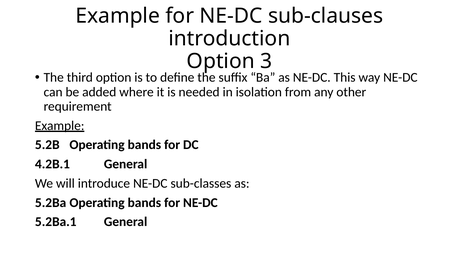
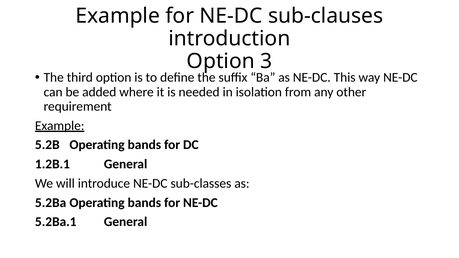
4.2B.1: 4.2B.1 -> 1.2B.1 (52, 164)
